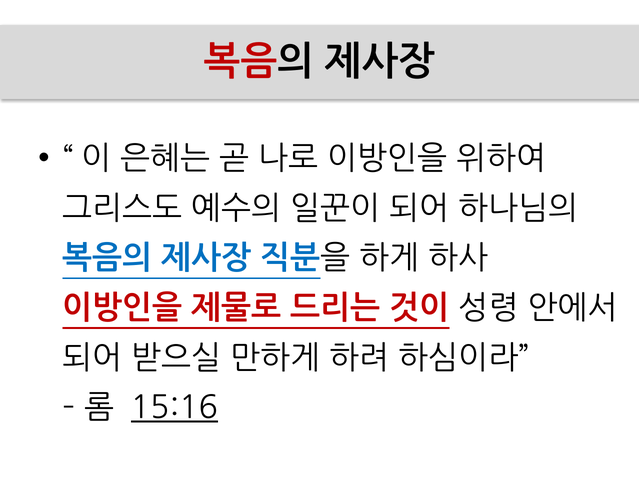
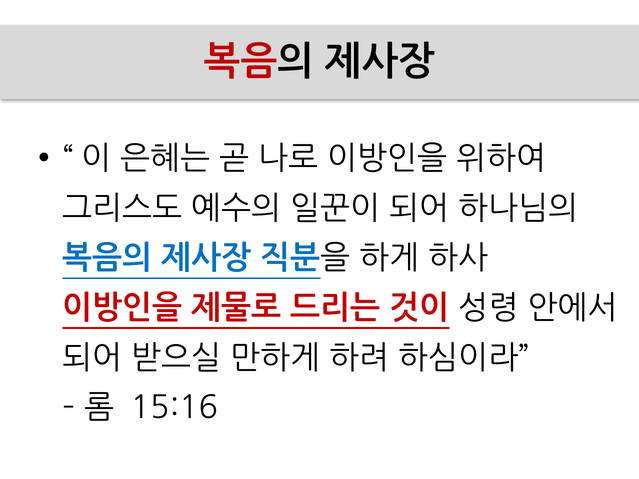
15:16 underline: present -> none (175, 408)
